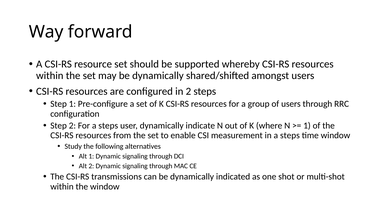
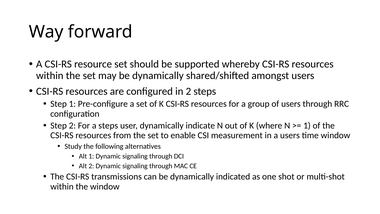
in a steps: steps -> users (290, 135)
